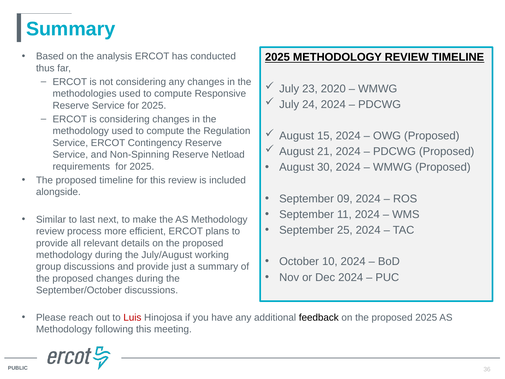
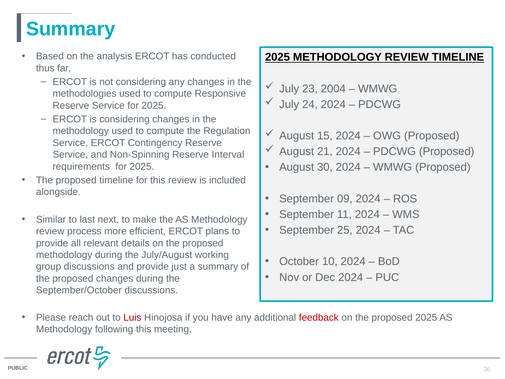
2020: 2020 -> 2004 (333, 89)
Netload: Netload -> Interval (228, 155)
feedback colour: black -> red (319, 317)
